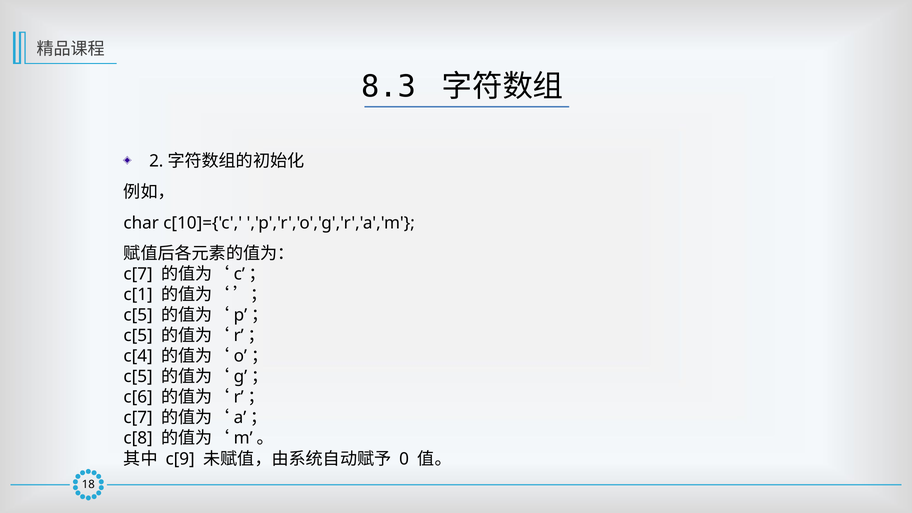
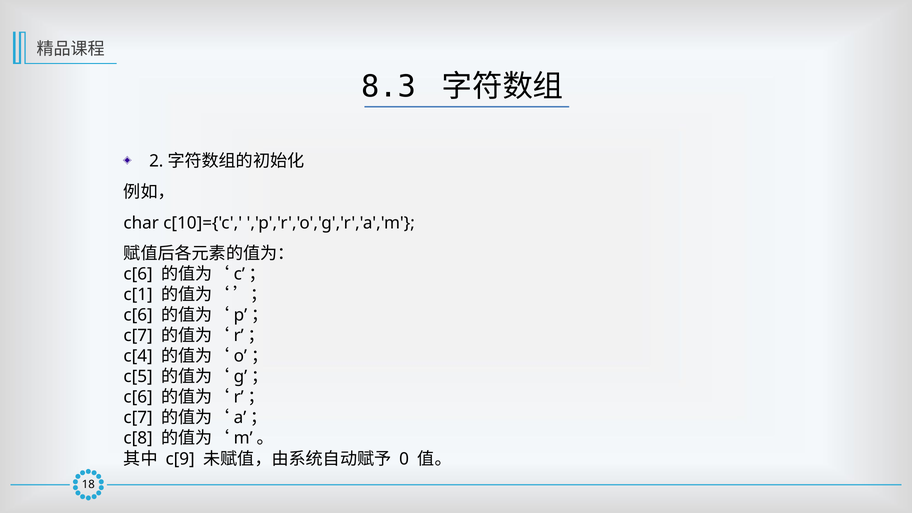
c[7: c[7 -> c[6 (138, 274)
c[5: c[5 -> c[6 (138, 315)
c[5: c[5 -> c[7 (138, 336)
